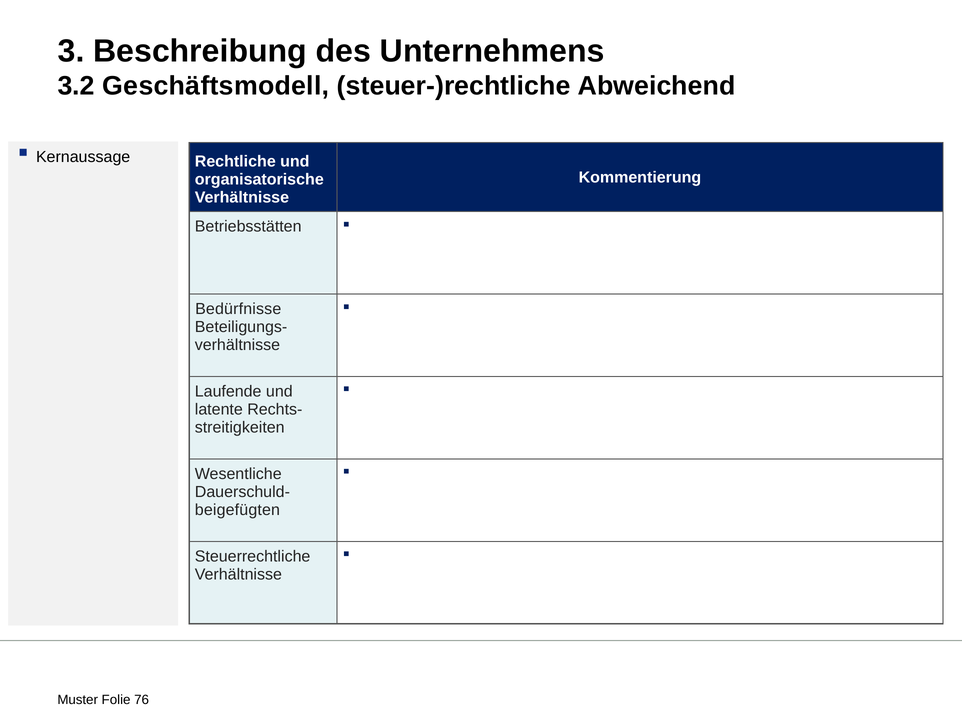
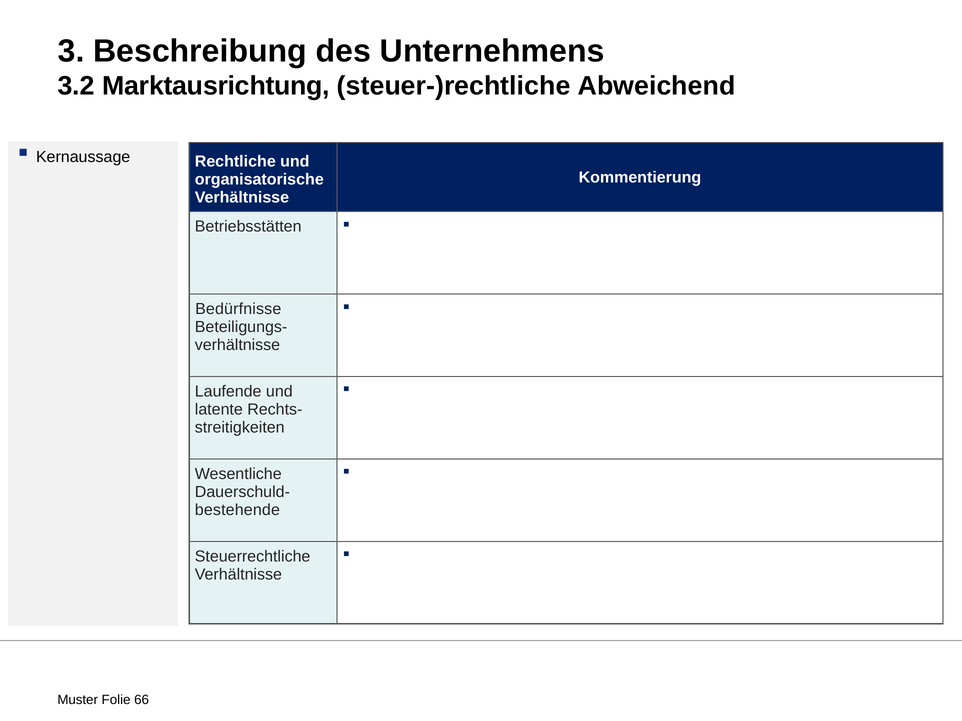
Geschäftsmodell: Geschäftsmodell -> Marktausrichtung (216, 86)
beigefügten: beigefügten -> bestehende (237, 510)
76: 76 -> 66 (142, 700)
